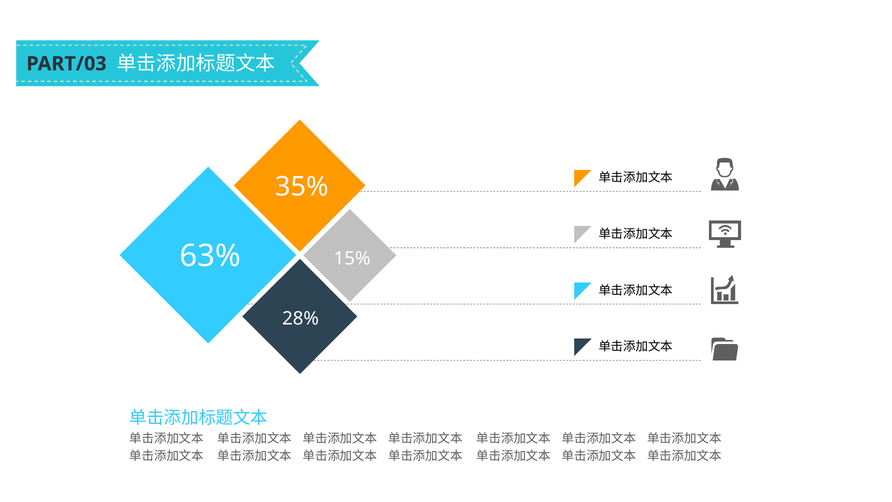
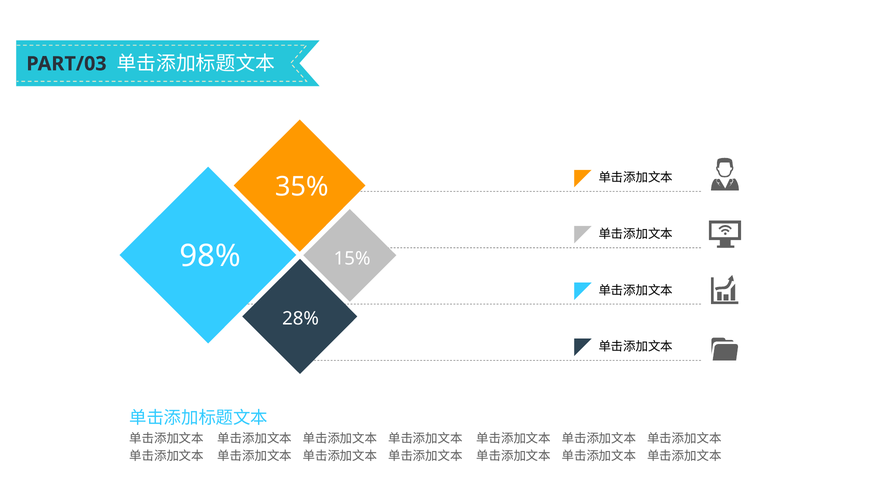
63%: 63% -> 98% (210, 256)
